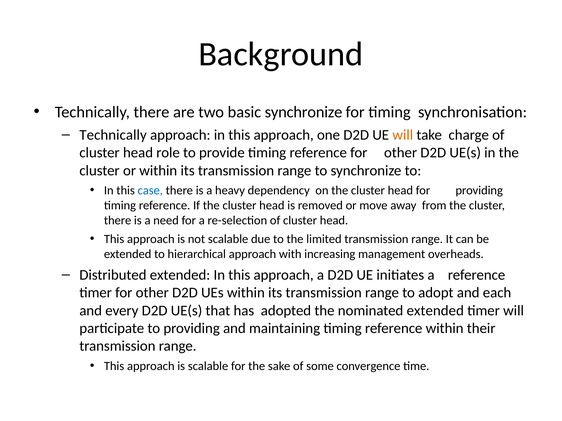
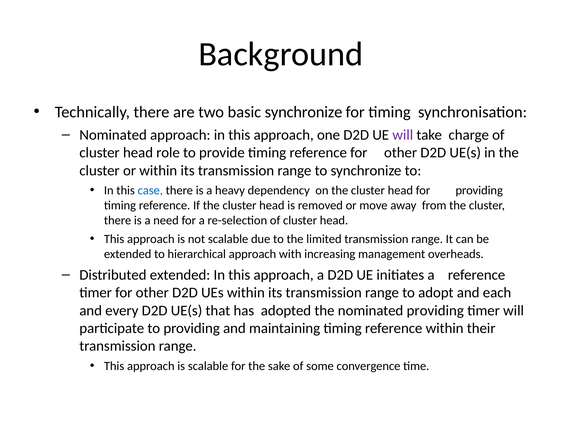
Technically: Technically -> Nominated (113, 135)
will colour: orange -> purple (403, 135)
nominated extended: extended -> providing (435, 311)
